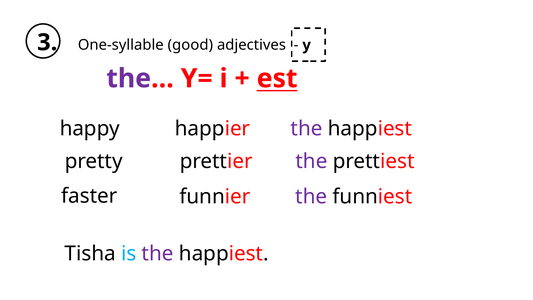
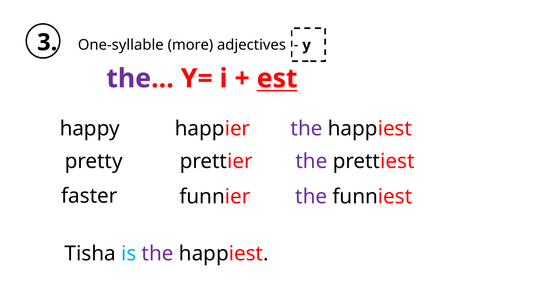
good: good -> more (190, 45)
